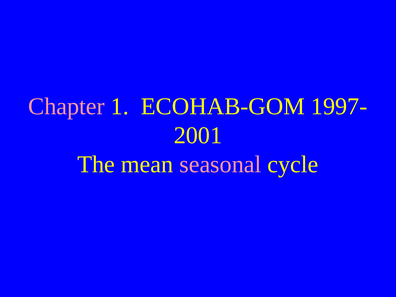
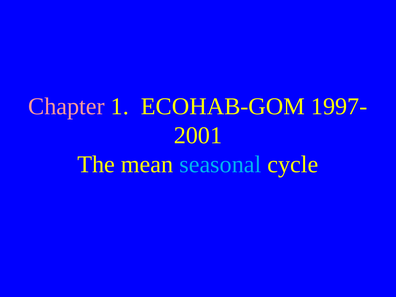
seasonal colour: pink -> light blue (220, 164)
